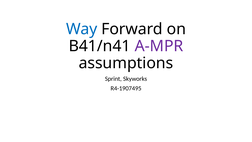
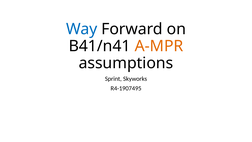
A-MPR colour: purple -> orange (159, 46)
